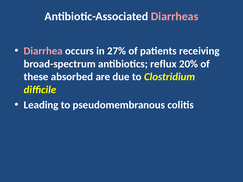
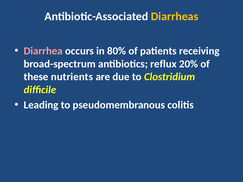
Diarrheas colour: pink -> yellow (175, 16)
27%: 27% -> 80% (117, 51)
absorbed: absorbed -> nutrients (72, 77)
